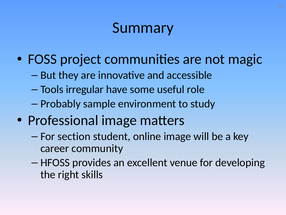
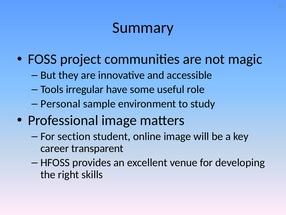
Probably: Probably -> Personal (60, 104)
community: community -> transparent (97, 148)
